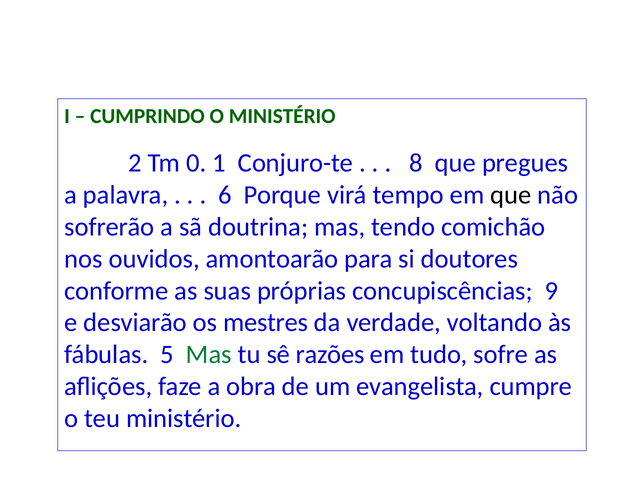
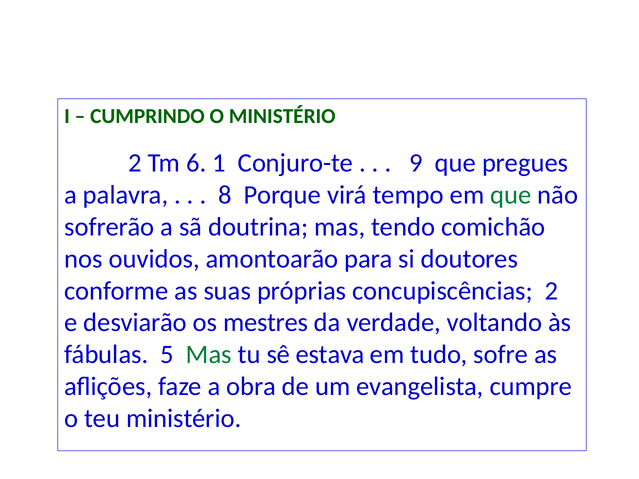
0: 0 -> 6 (196, 163)
8: 8 -> 9 (416, 163)
6: 6 -> 8 (225, 195)
que colour: black -> green (511, 195)
concupiscências 9: 9 -> 2 (552, 291)
razões: razões -> estava (330, 355)
